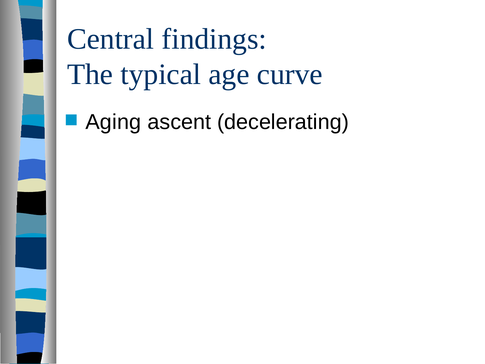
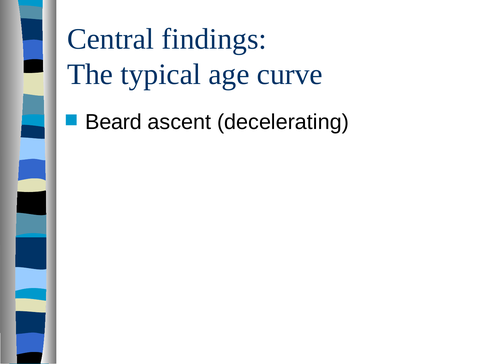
Aging: Aging -> Beard (114, 122)
